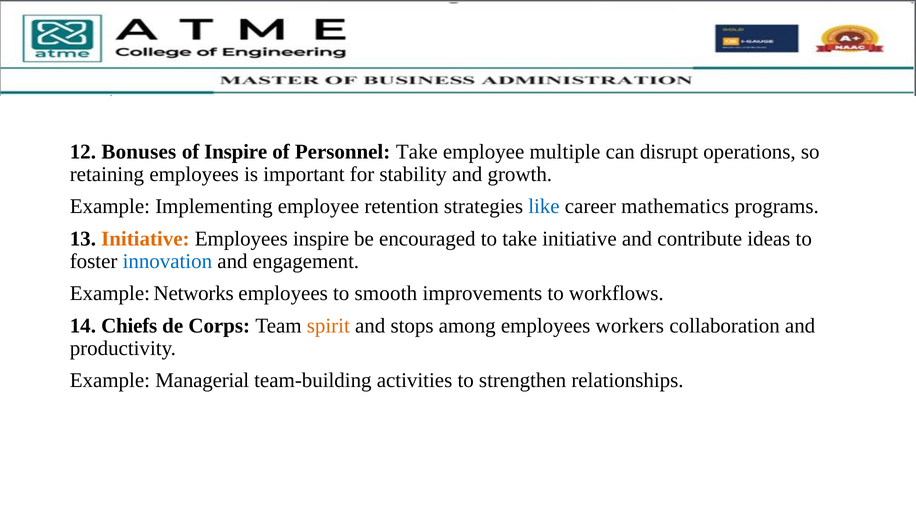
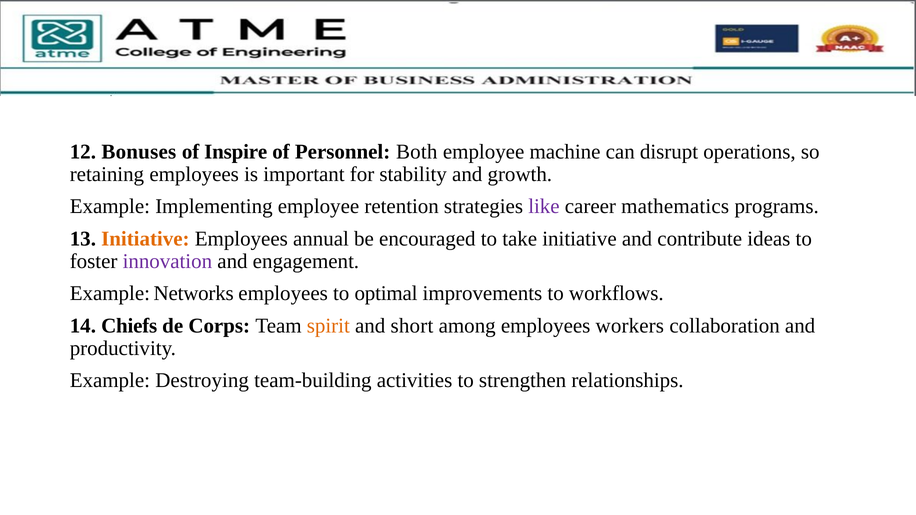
Personnel Take: Take -> Both (417, 152)
multiple: multiple -> machine (565, 152)
like colour: blue -> purple (544, 207)
Employees inspire: inspire -> annual (321, 239)
innovation colour: blue -> purple (167, 261)
smooth: smooth -> optimal (386, 294)
stops: stops -> short (412, 326)
Managerial: Managerial -> Destroying (202, 381)
